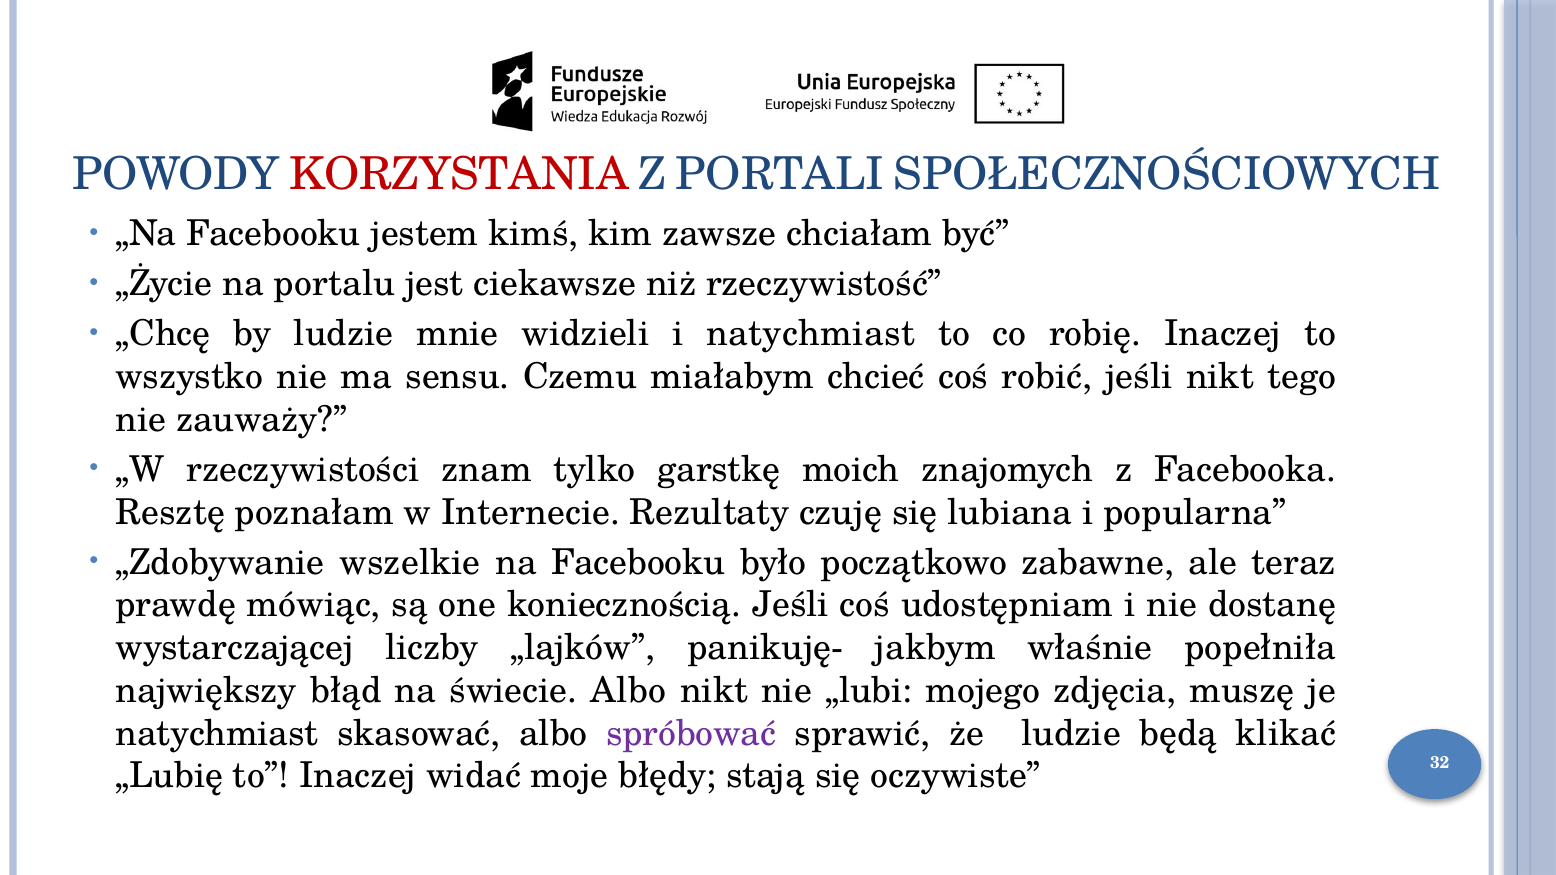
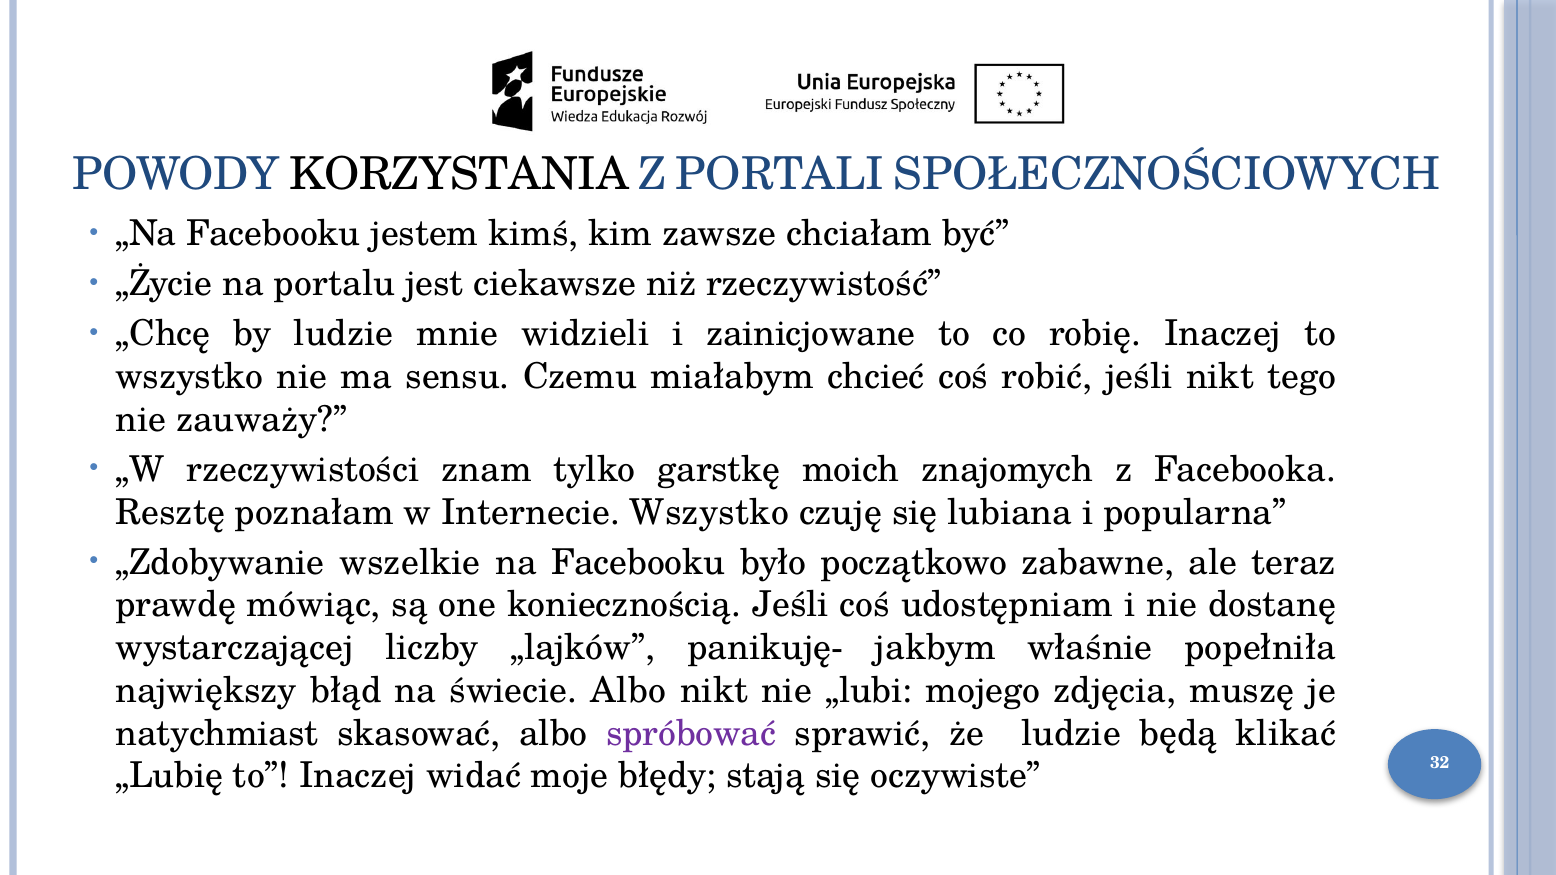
KORZYSTANIA colour: red -> black (459, 174)
i natychmiast: natychmiast -> zainicjowane (811, 334)
Internecie Rezultaty: Rezultaty -> Wszystko (709, 512)
